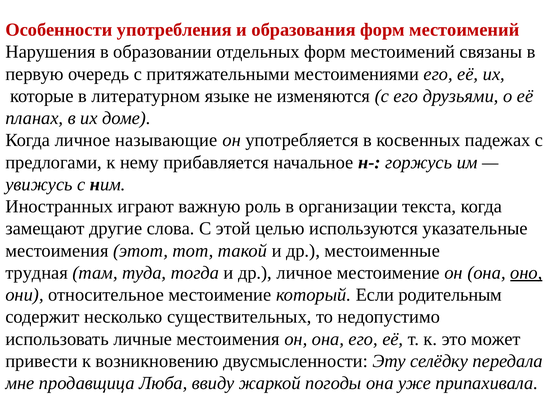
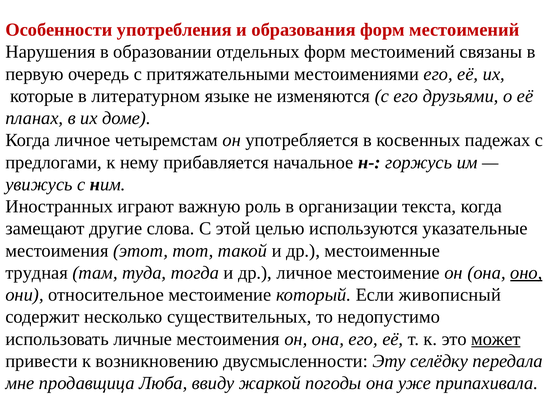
называющие: называющие -> четыремстам (166, 140)
родительным: родительным -> живописный (450, 295)
может underline: none -> present (496, 339)
